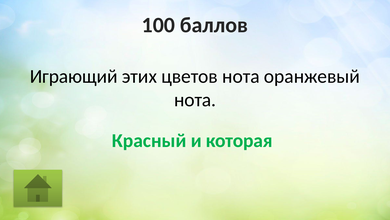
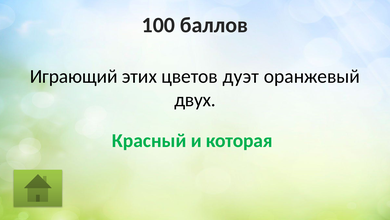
цветов нота: нота -> дуэт (241, 76)
нота: нота -> двух (195, 100)
